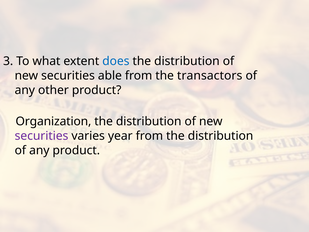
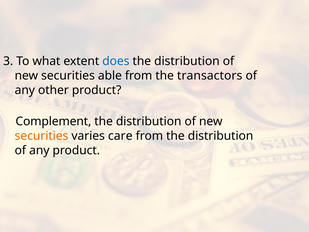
Organization: Organization -> Complement (53, 121)
securities colour: purple -> orange (42, 136)
year: year -> care (120, 136)
